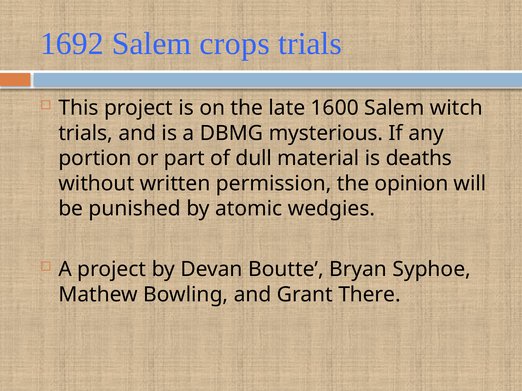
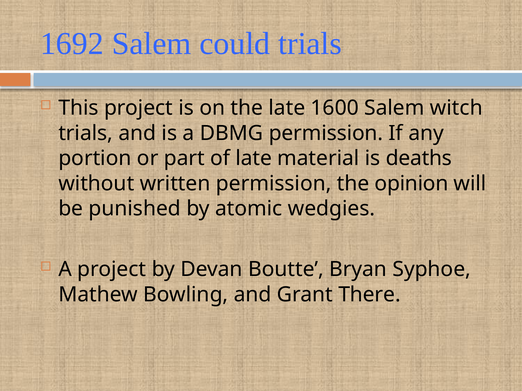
crops: crops -> could (235, 44)
DBMG mysterious: mysterious -> permission (326, 133)
of dull: dull -> late (254, 159)
